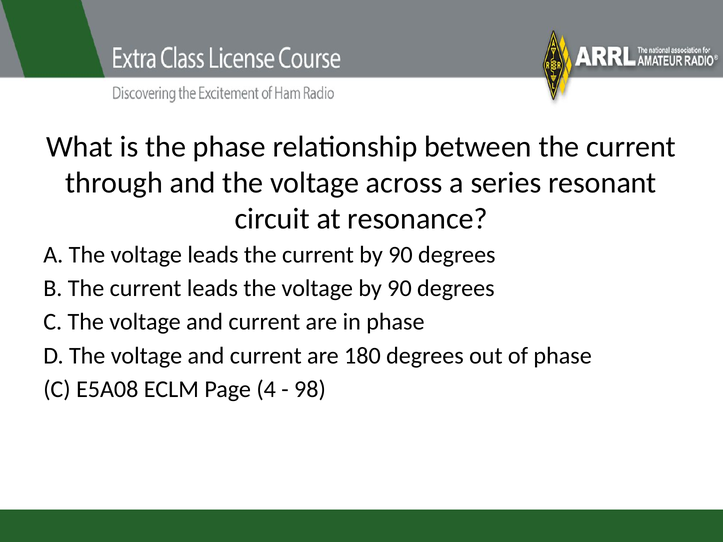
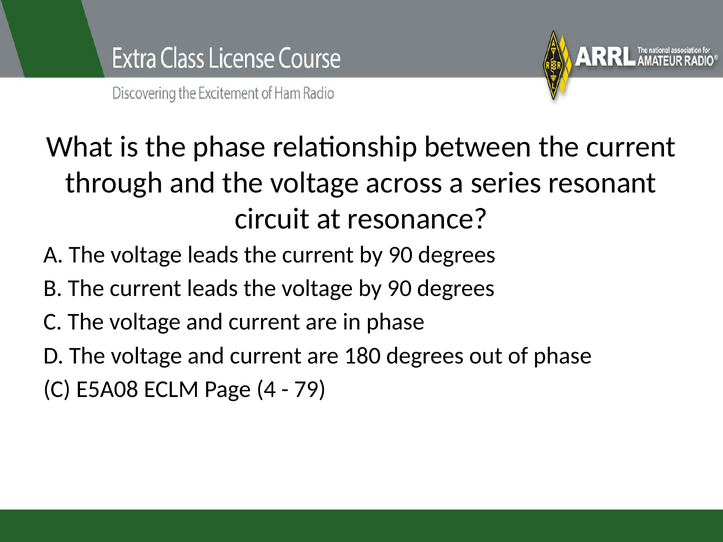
98: 98 -> 79 (310, 390)
